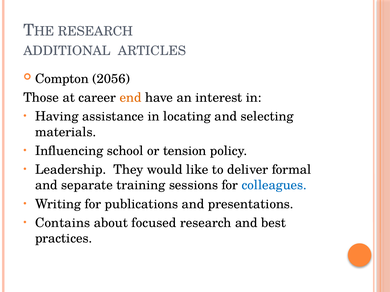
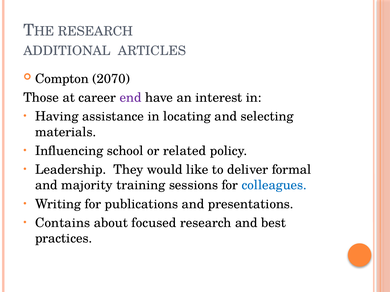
2056: 2056 -> 2070 (111, 79)
end colour: orange -> purple (131, 98)
tension: tension -> related (185, 151)
separate: separate -> majority (87, 186)
